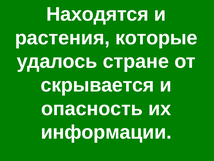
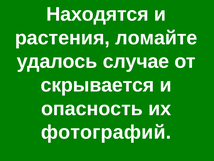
которые: которые -> ломайте (156, 38)
стране: стране -> случае (136, 61)
информации: информации -> фотографий (106, 132)
